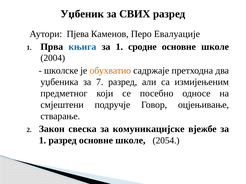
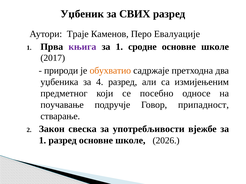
Пјева: Пјева -> Траје (78, 34)
књига colour: blue -> purple (82, 47)
2004: 2004 -> 2017 (53, 58)
школске: школске -> природи (61, 71)
7: 7 -> 4 (100, 82)
смјештени: смјештени -> поучавање (62, 105)
оцјењивање: оцјењивање -> припадност (203, 105)
комуникацијске: комуникацијске -> употребљивости (149, 129)
2054: 2054 -> 2026 (166, 141)
